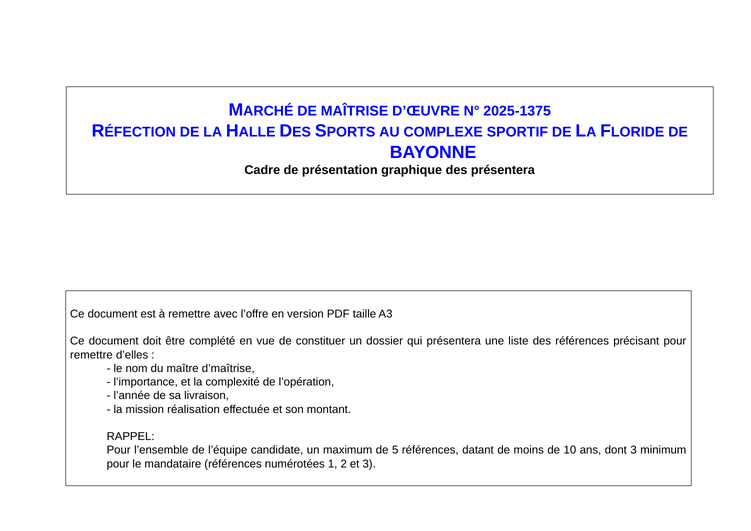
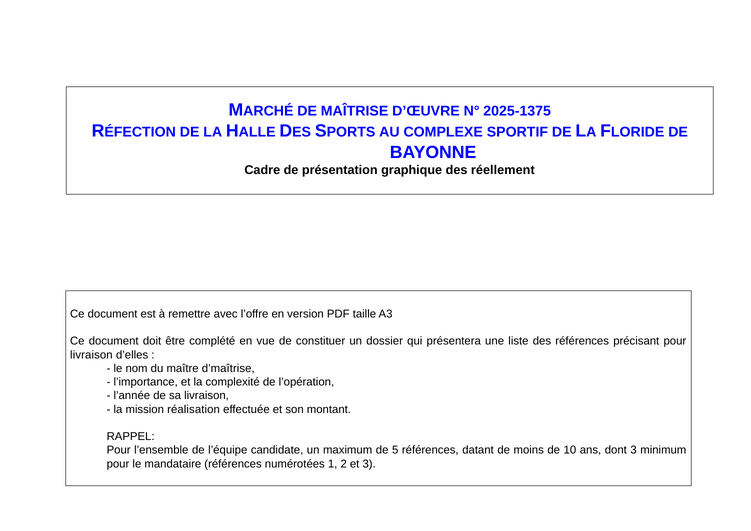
des présentera: présentera -> réellement (503, 170)
remettre: remettre -> livraison (91, 355)
